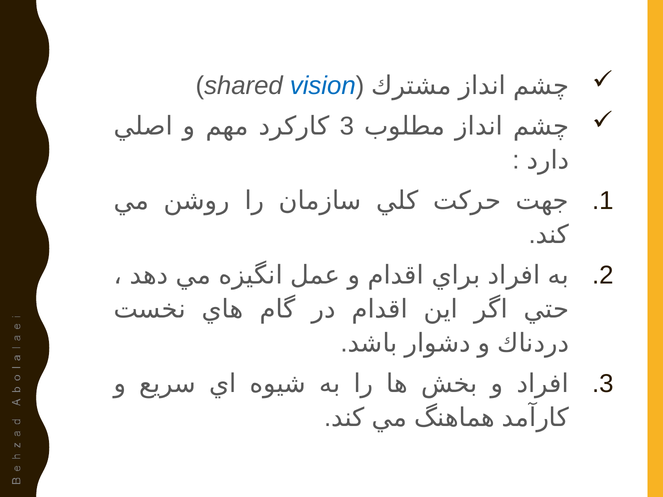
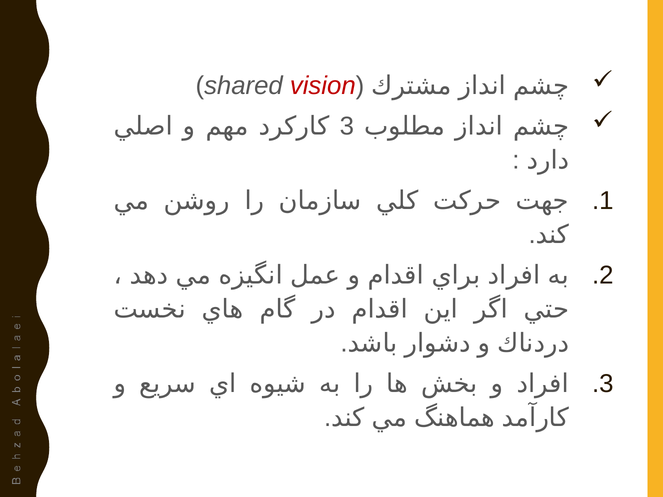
vision colour: blue -> red (323, 86)
